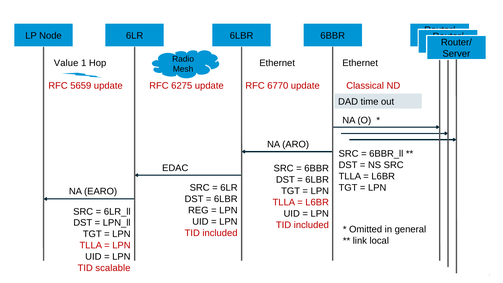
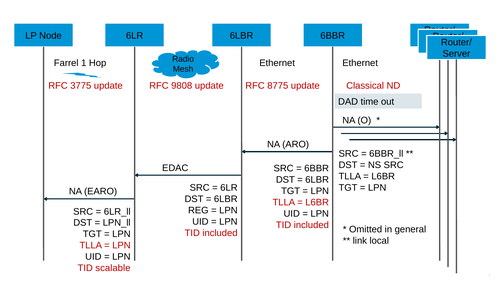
Value: Value -> Farrel (66, 63)
5659: 5659 -> 3775 (81, 86)
6275: 6275 -> 9808 (182, 86)
6770: 6770 -> 8775 (278, 86)
